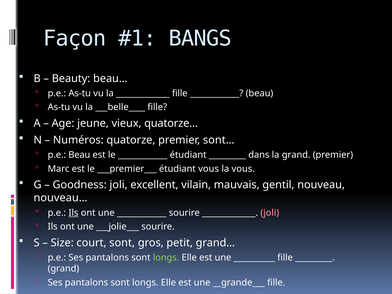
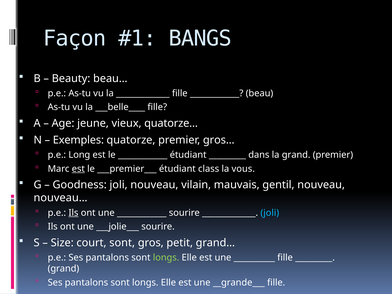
Numéros: Numéros -> Exemples (78, 140)
sont…: sont… -> gros… (219, 140)
p.e Beau: Beau -> Long (79, 155)
est underline: none -> present (78, 169)
étudiant vous: vous -> class (209, 169)
joli excellent: excellent -> nouveau (154, 185)
joli colour: pink -> light blue (270, 213)
